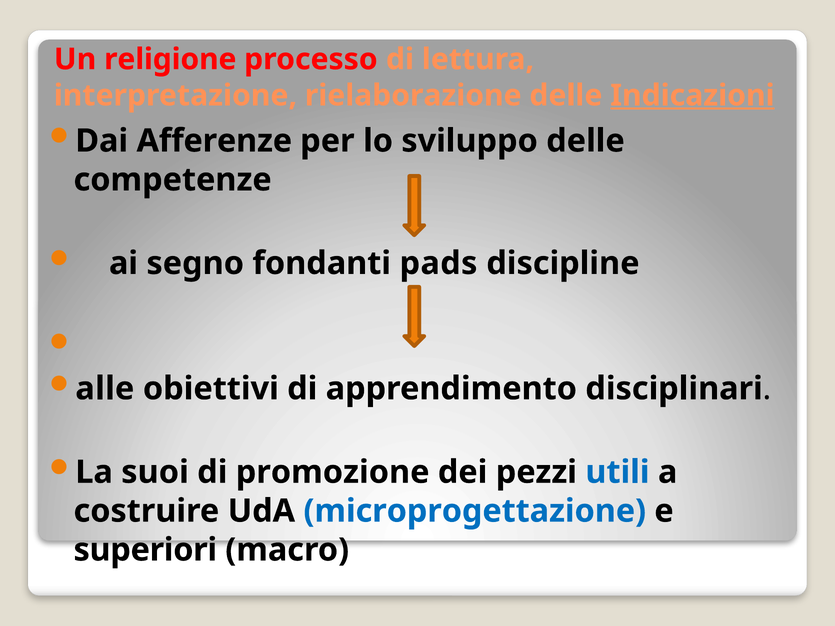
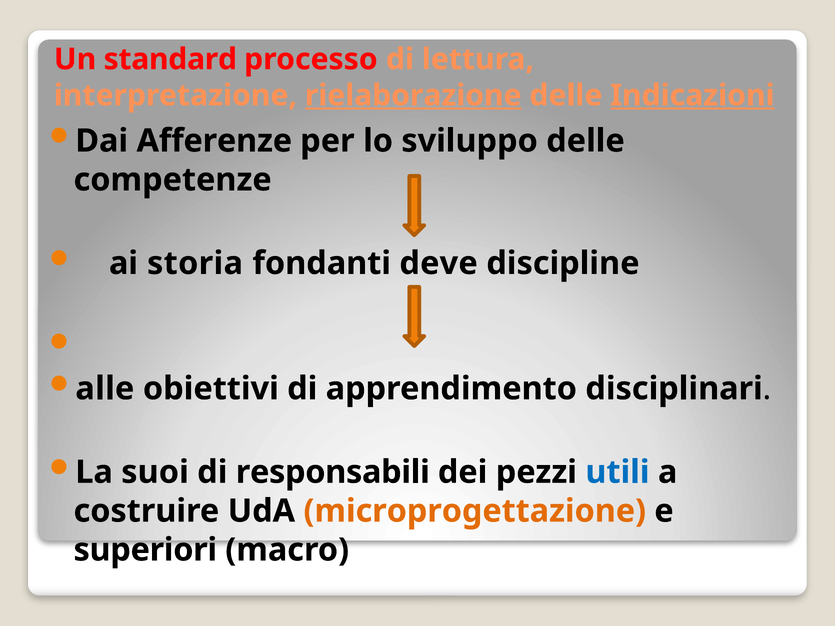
religione: religione -> standard (170, 59)
rielaborazione underline: none -> present (413, 95)
segno: segno -> storia (195, 263)
pads: pads -> deve (439, 263)
promozione: promozione -> responsabili (333, 472)
microprogettazione colour: blue -> orange (475, 511)
